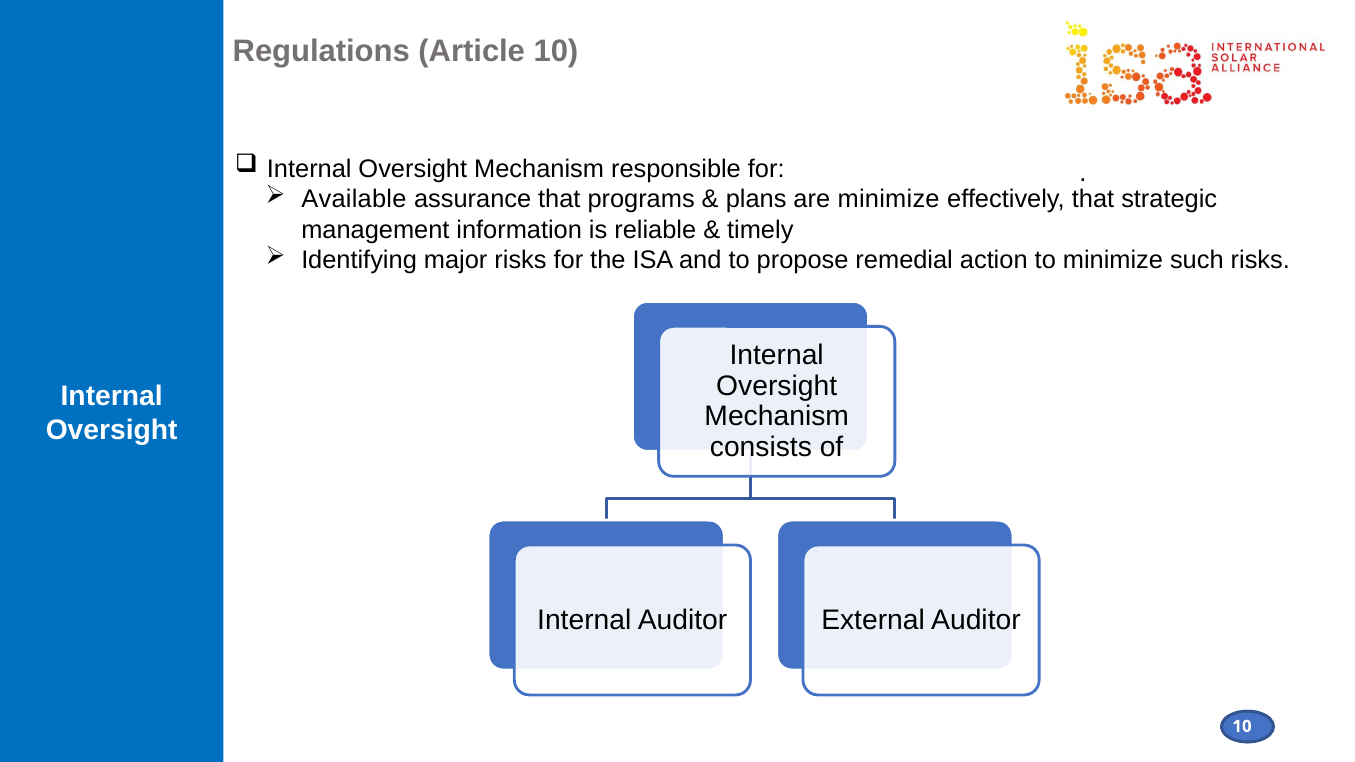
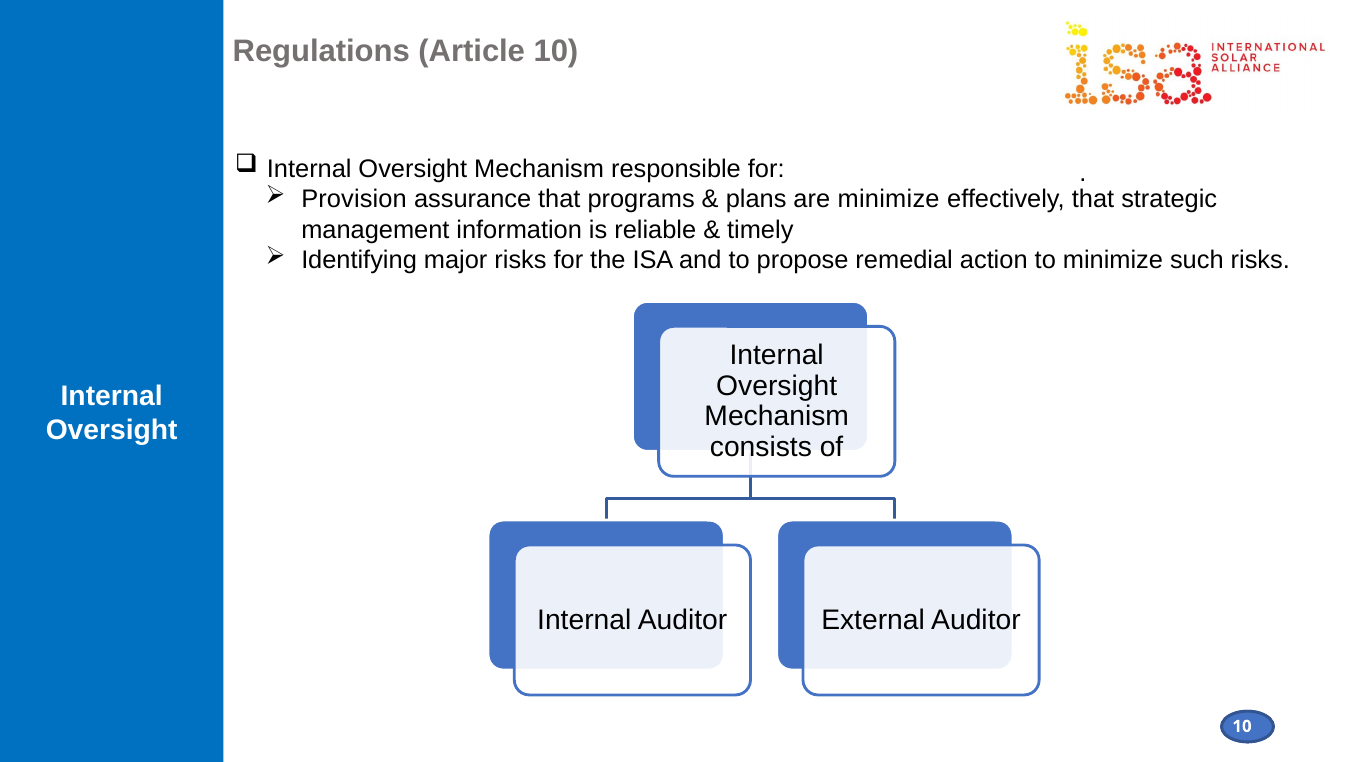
Available: Available -> Provision (354, 199)
